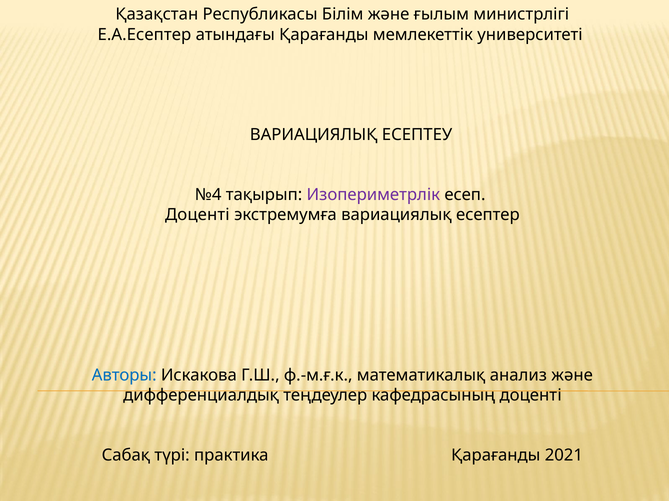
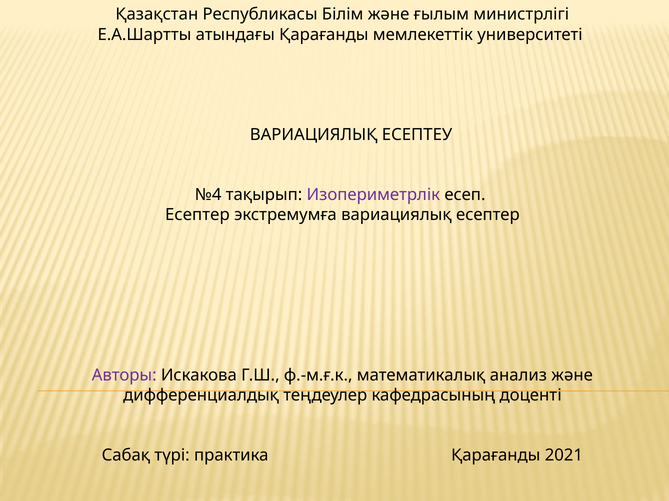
Е.А.Есептер: Е.А.Есептер -> Е.А.Шартты (144, 35)
Доценті: Доценті -> Есептер (197, 215)
Авторы colour: blue -> purple (124, 376)
